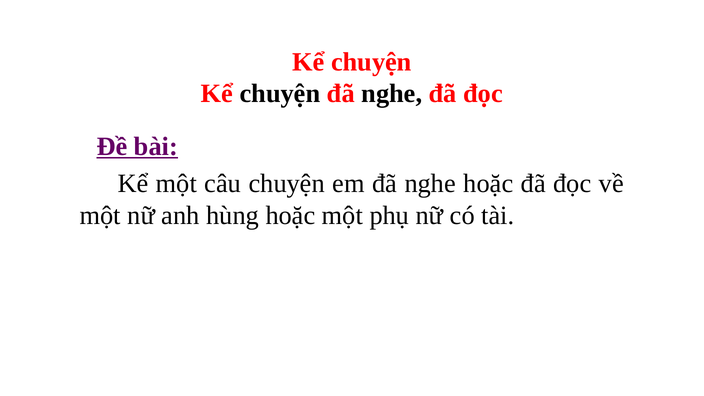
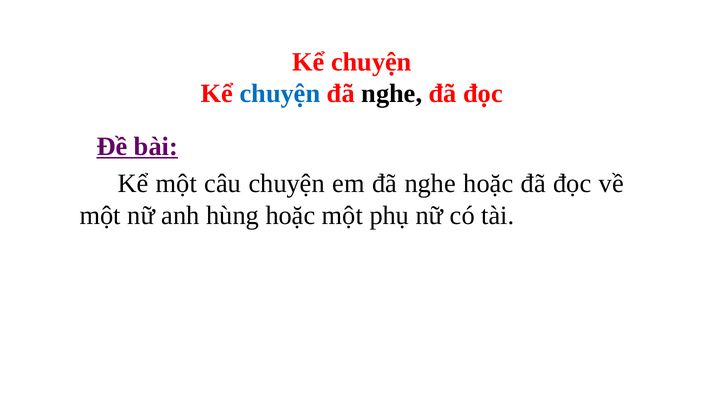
chuyện colour: black -> blue (280, 94)
